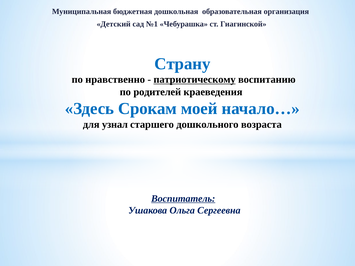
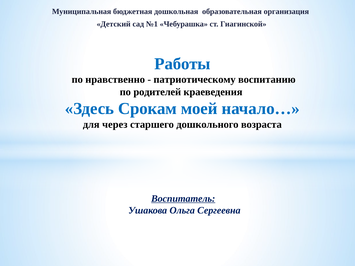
Страну: Страну -> Работы (182, 64)
патриотическому underline: present -> none (195, 80)
узнал: узнал -> через (115, 125)
